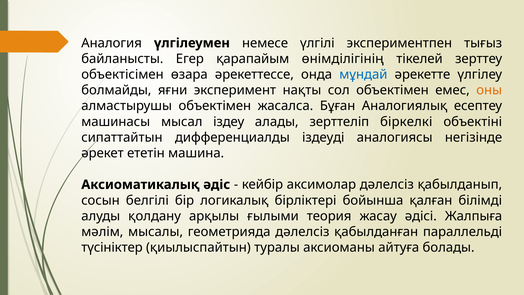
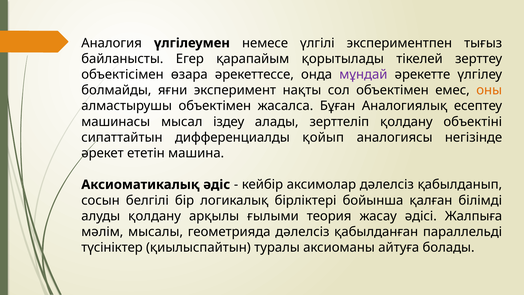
өнімділігінің: өнімділігінің -> қорытылады (343, 59)
мұндай colour: blue -> purple (363, 74)
зерттеліп біркелкі: біркелкі -> қолдану (406, 122)
іздеуді: іздеуді -> қойып (323, 137)
